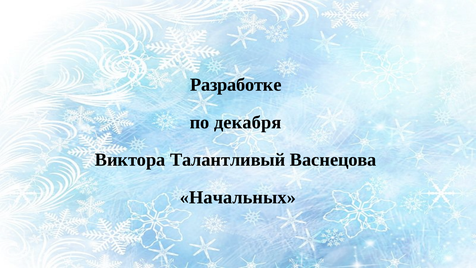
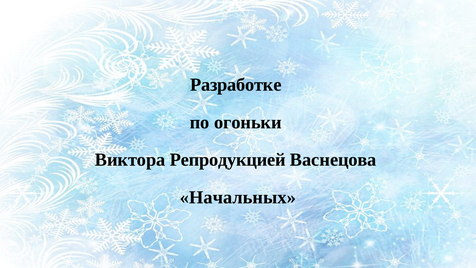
декабря: декабря -> огоньки (248, 122)
Талантливый: Талантливый -> Репродукцией (228, 160)
